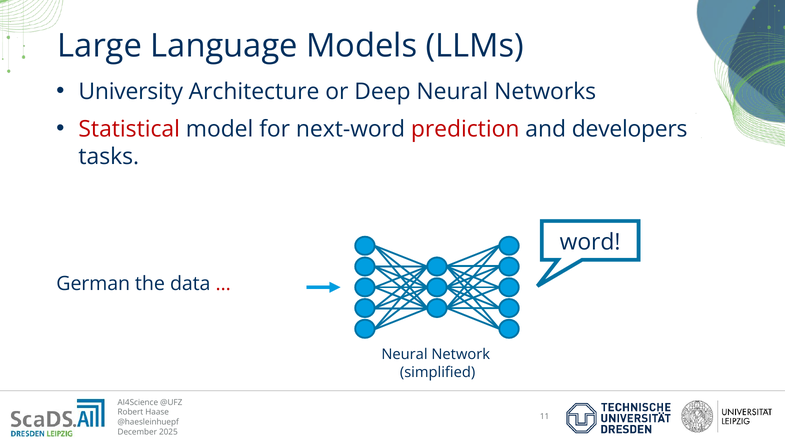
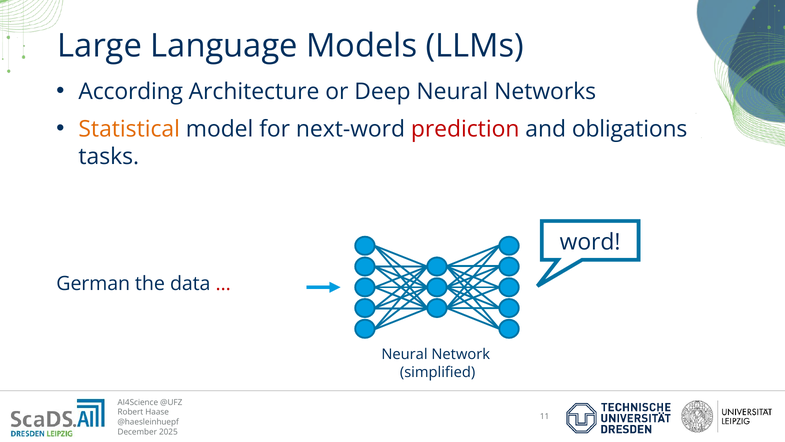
University: University -> According (131, 92)
Statistical colour: red -> orange (129, 129)
developers: developers -> obligations (630, 129)
